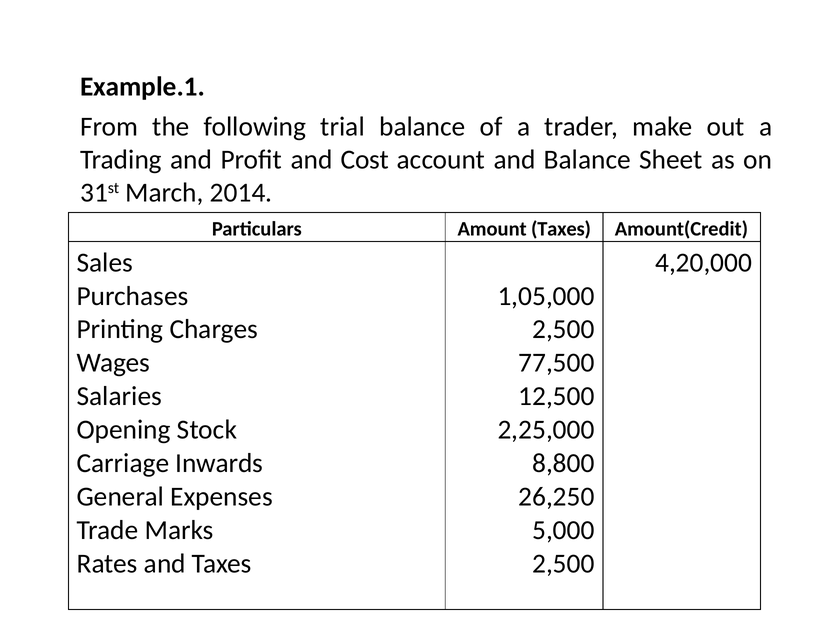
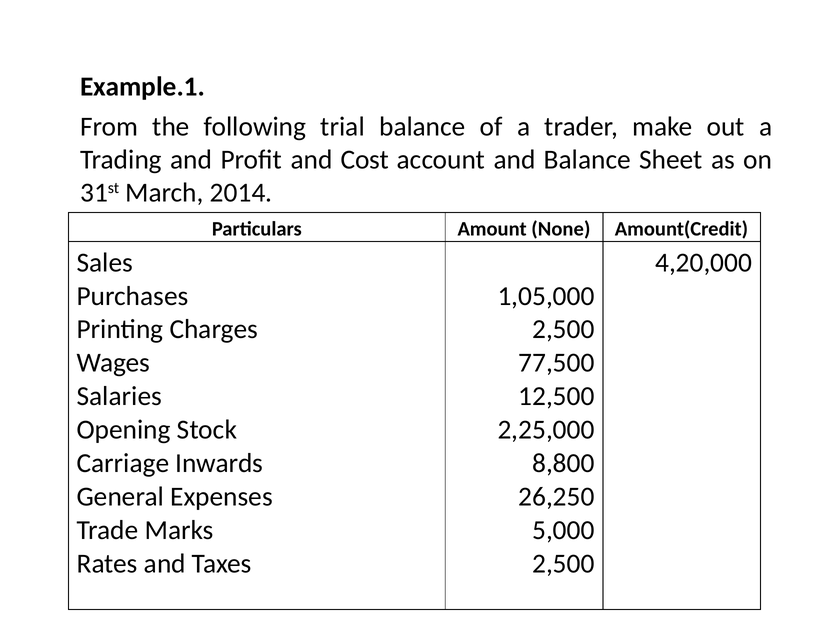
Amount Taxes: Taxes -> None (561, 229)
